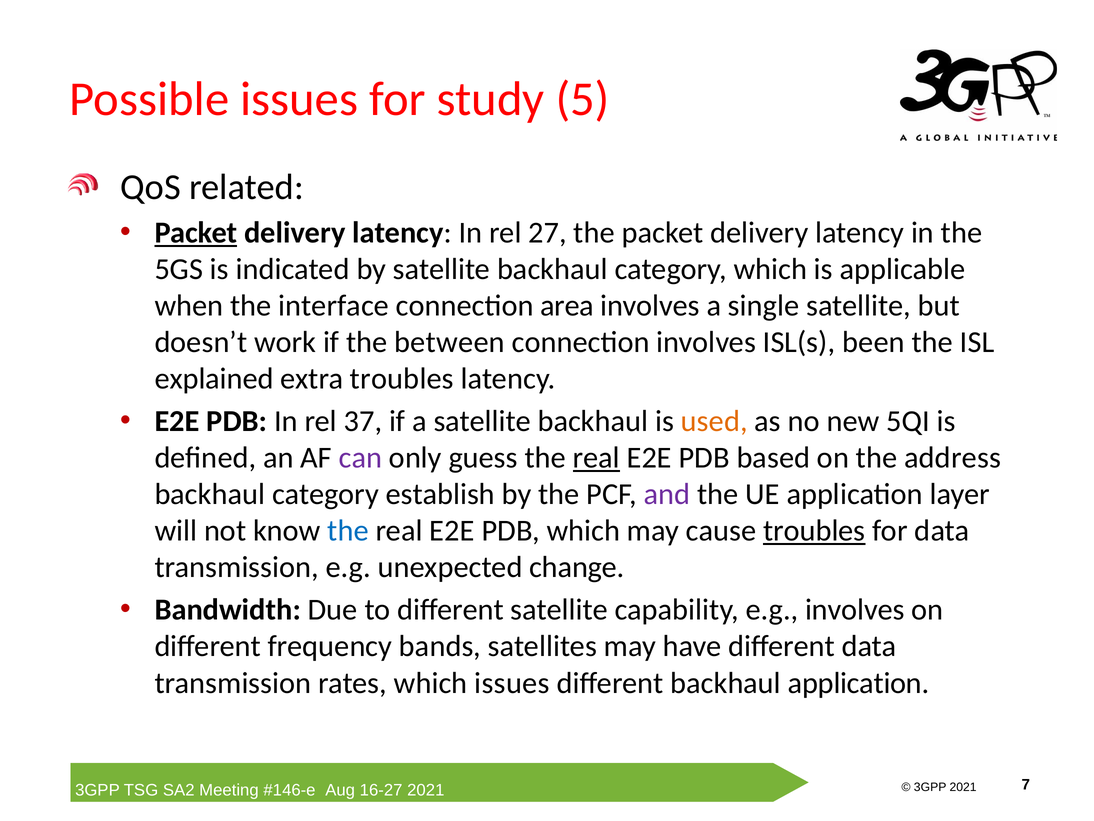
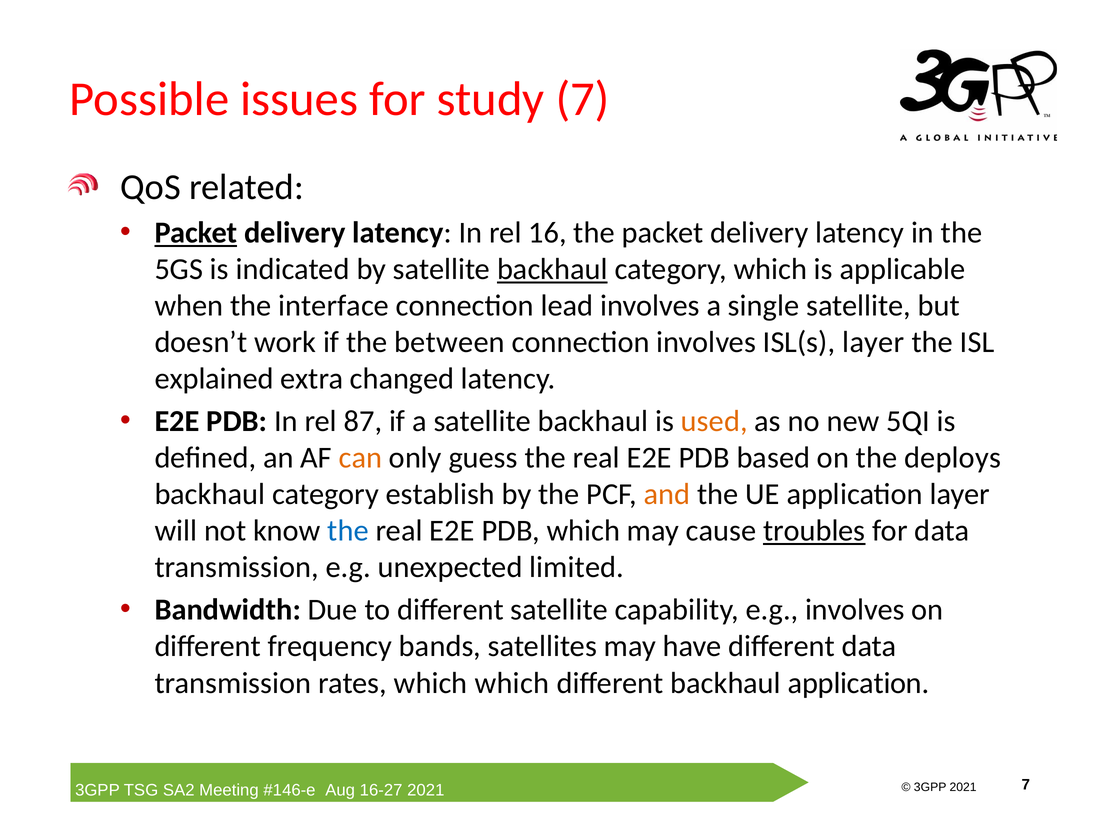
study 5: 5 -> 7 (583, 99)
27: 27 -> 16 (548, 233)
backhaul underline: none -> present (552, 269)
area: area -> lead (567, 306)
ISL(s been: been -> layer (873, 342)
extra troubles: troubles -> changed (402, 379)
37: 37 -> 87 (363, 421)
can colour: purple -> orange (361, 458)
real underline: present -> none (596, 458)
address: address -> deploys (953, 458)
and colour: purple -> orange (667, 494)
change: change -> limited (577, 567)
which issues: issues -> which (512, 683)
